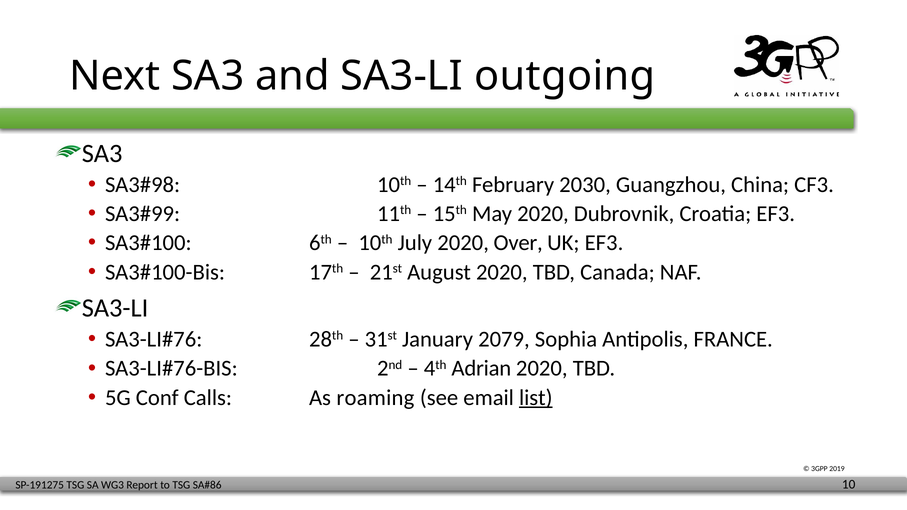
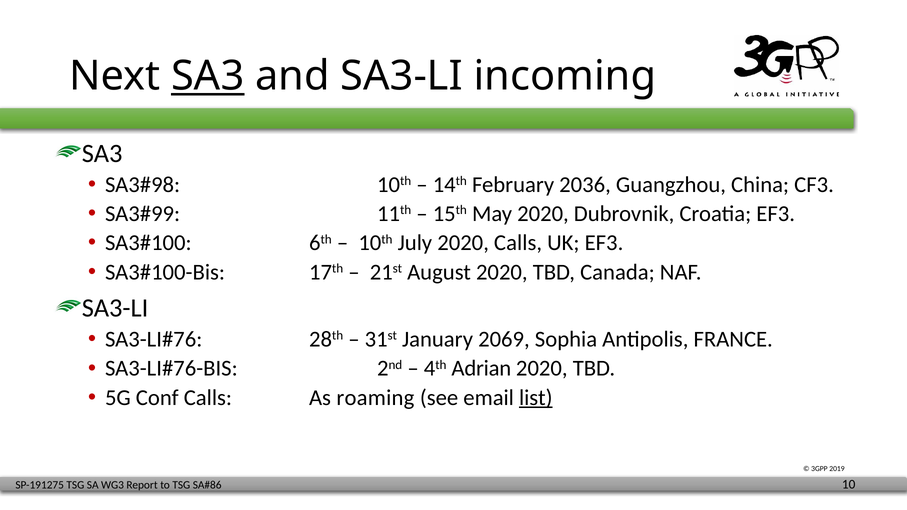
SA3 underline: none -> present (208, 76)
outgoing: outgoing -> incoming (565, 76)
2030: 2030 -> 2036 (585, 185)
2020 Over: Over -> Calls (518, 243)
2079: 2079 -> 2069 (504, 339)
